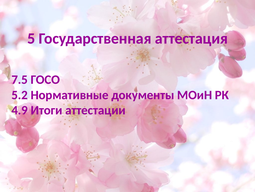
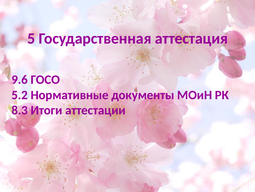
7.5: 7.5 -> 9.6 (20, 79)
4.9: 4.9 -> 8.3 (20, 110)
